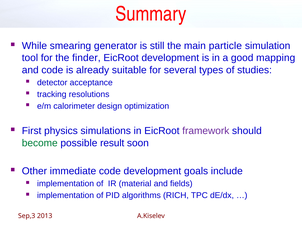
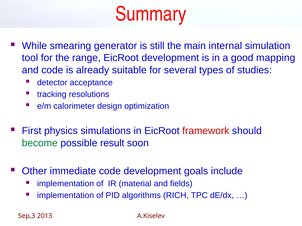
particle: particle -> internal (225, 46)
finder: finder -> range (86, 58)
framework colour: purple -> red (206, 131)
